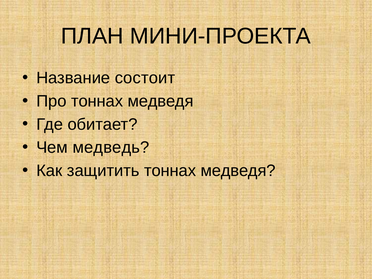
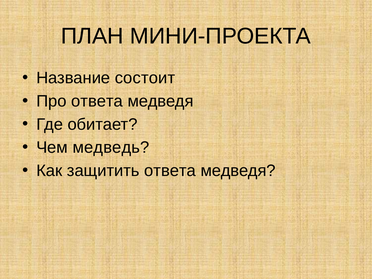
Про тоннах: тоннах -> ответа (97, 101)
защитить тоннах: тоннах -> ответа (170, 171)
